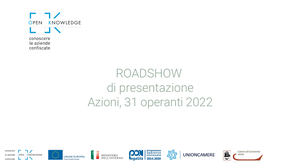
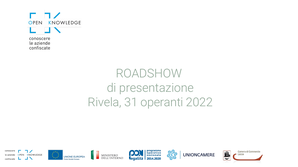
Azioni: Azioni -> Rivela (105, 103)
